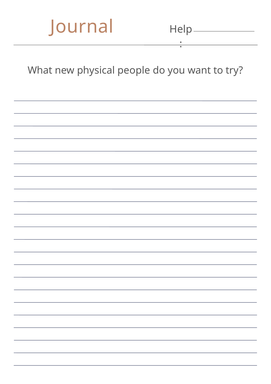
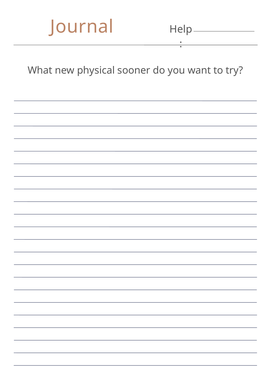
people: people -> sooner (134, 70)
